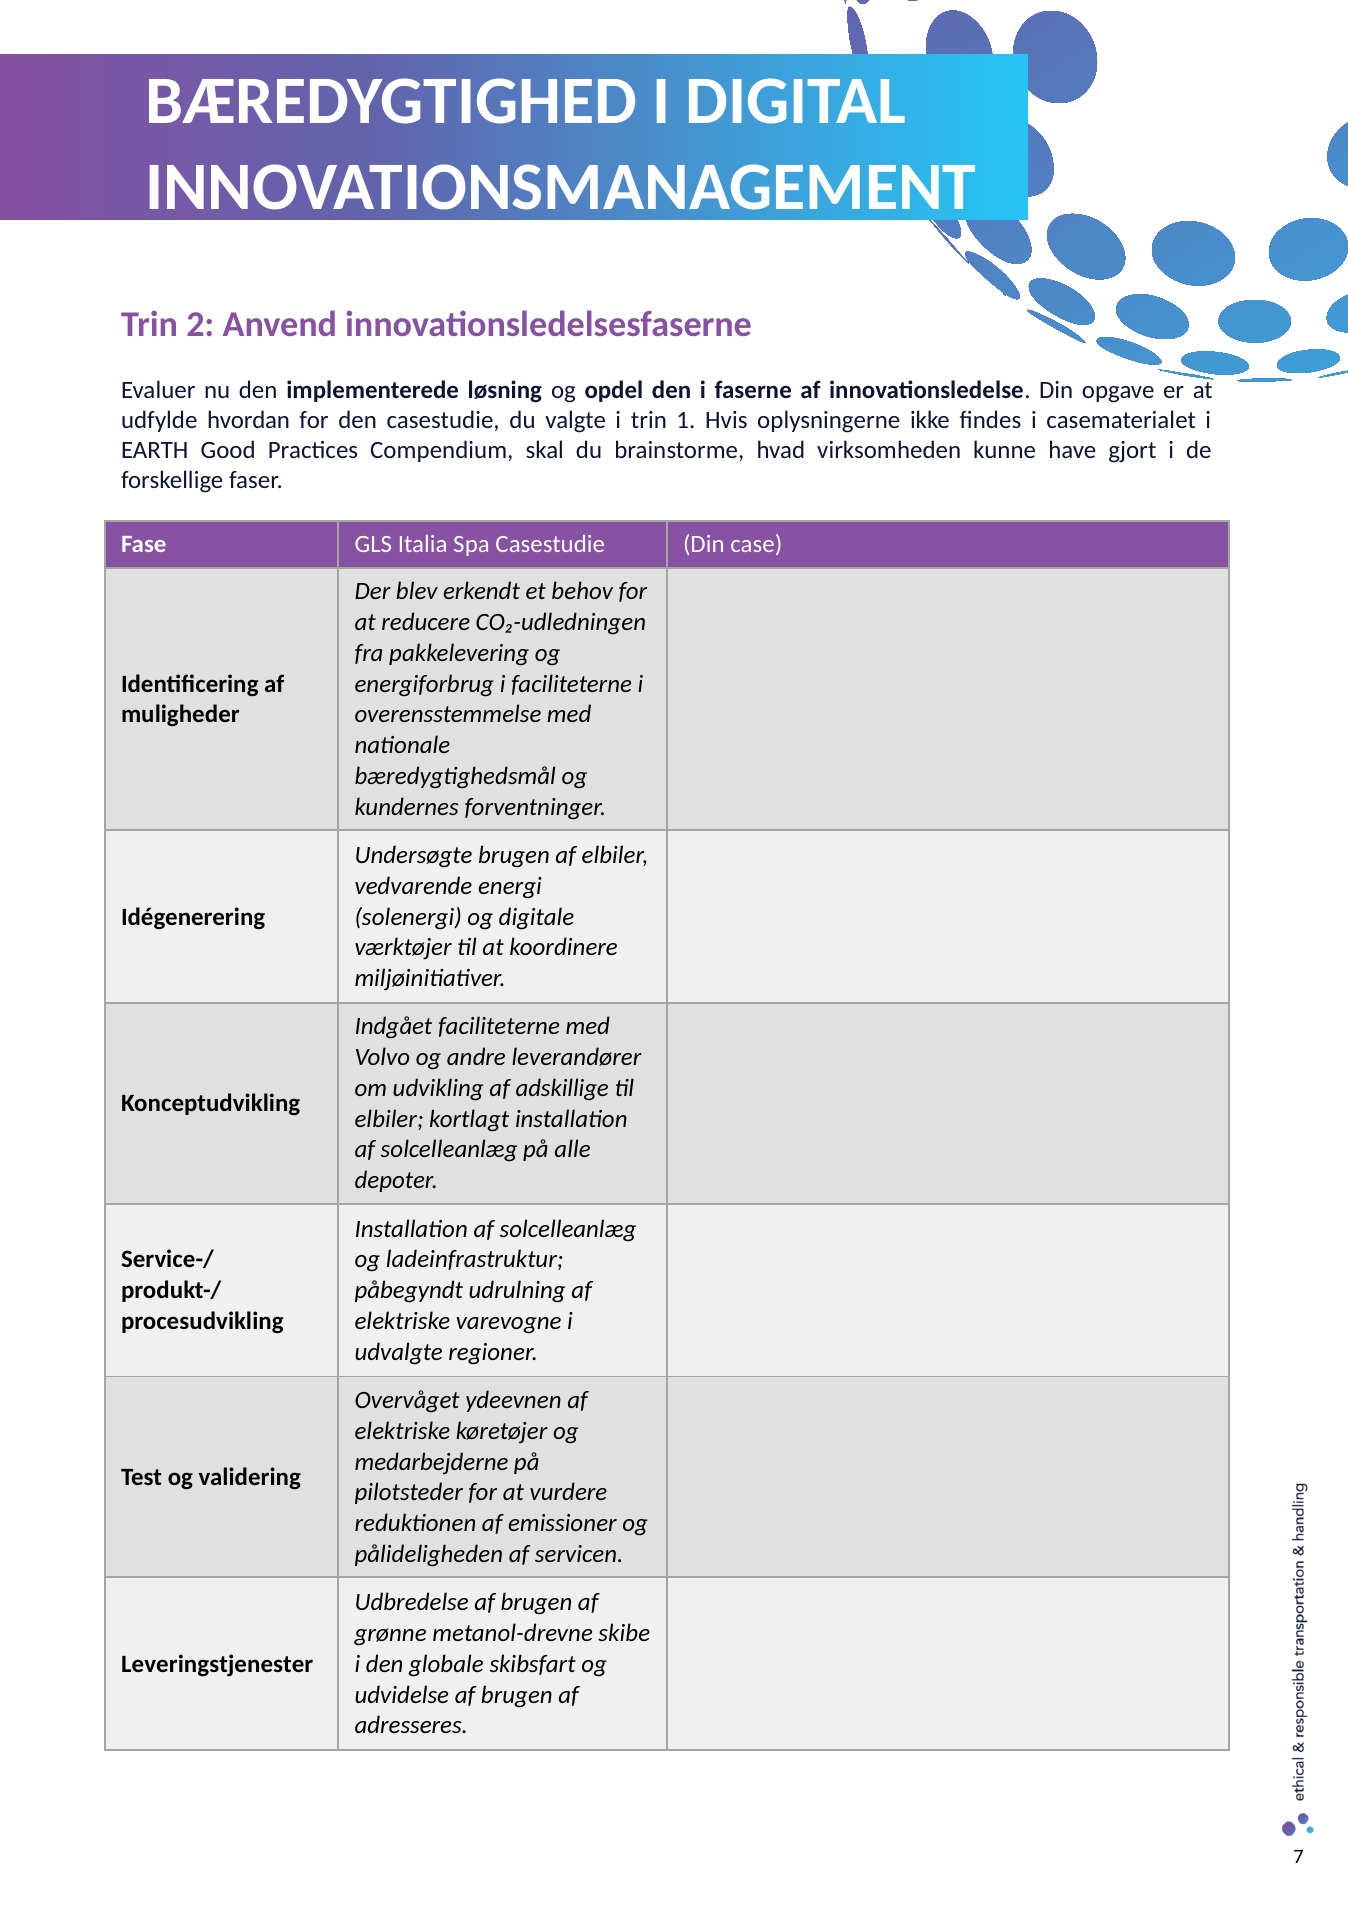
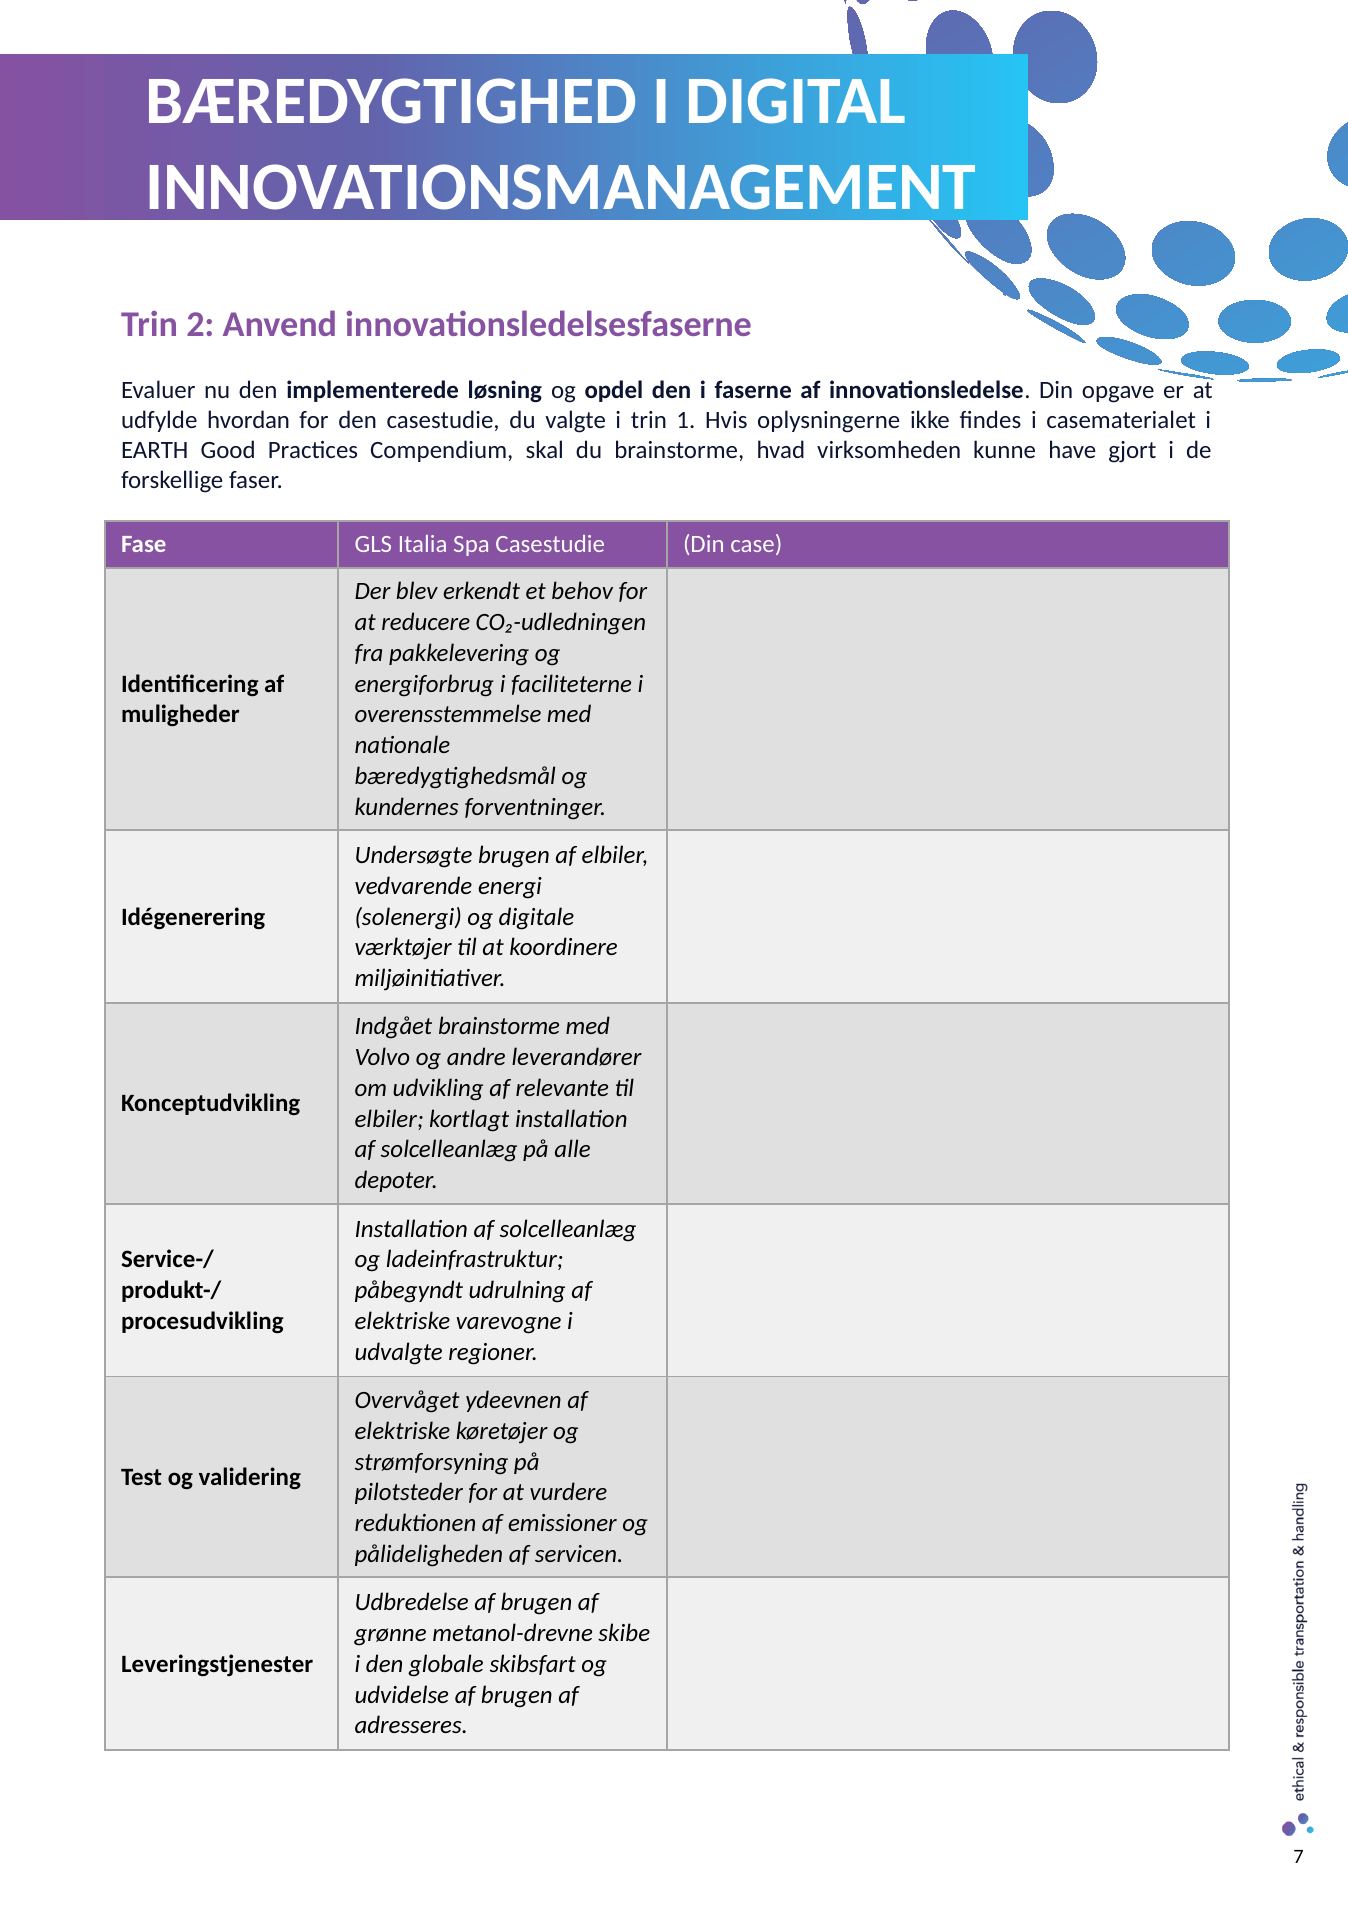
Indgået faciliteterne: faciliteterne -> brainstorme (499, 1026)
adskillige: adskillige -> relevante (562, 1088)
medarbejderne: medarbejderne -> strømforsyning (432, 1461)
